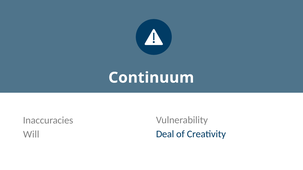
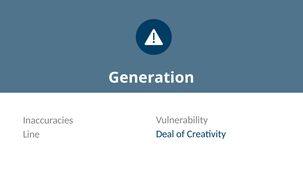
Continuum: Continuum -> Generation (151, 78)
Will: Will -> Line (31, 135)
